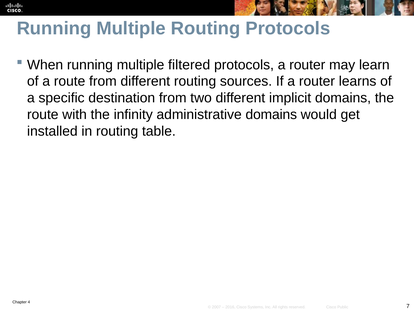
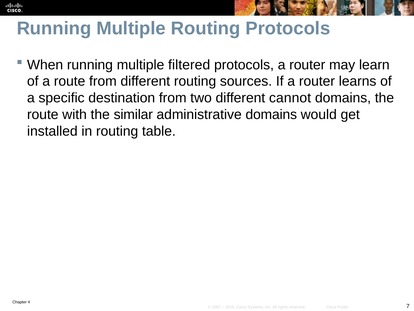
implicit: implicit -> cannot (290, 98)
infinity: infinity -> similar (133, 114)
